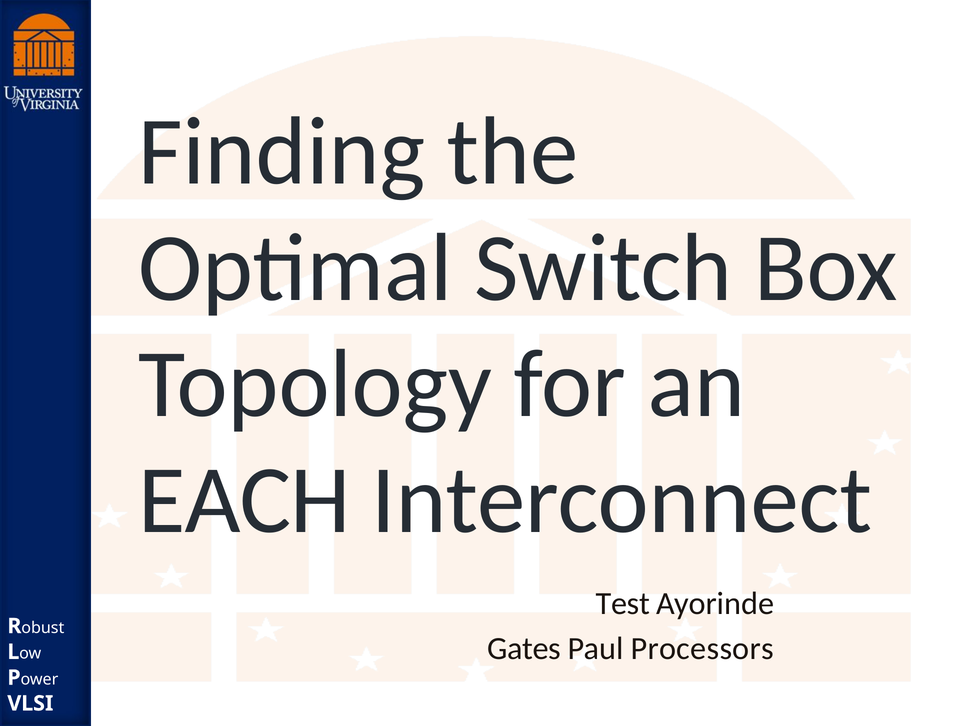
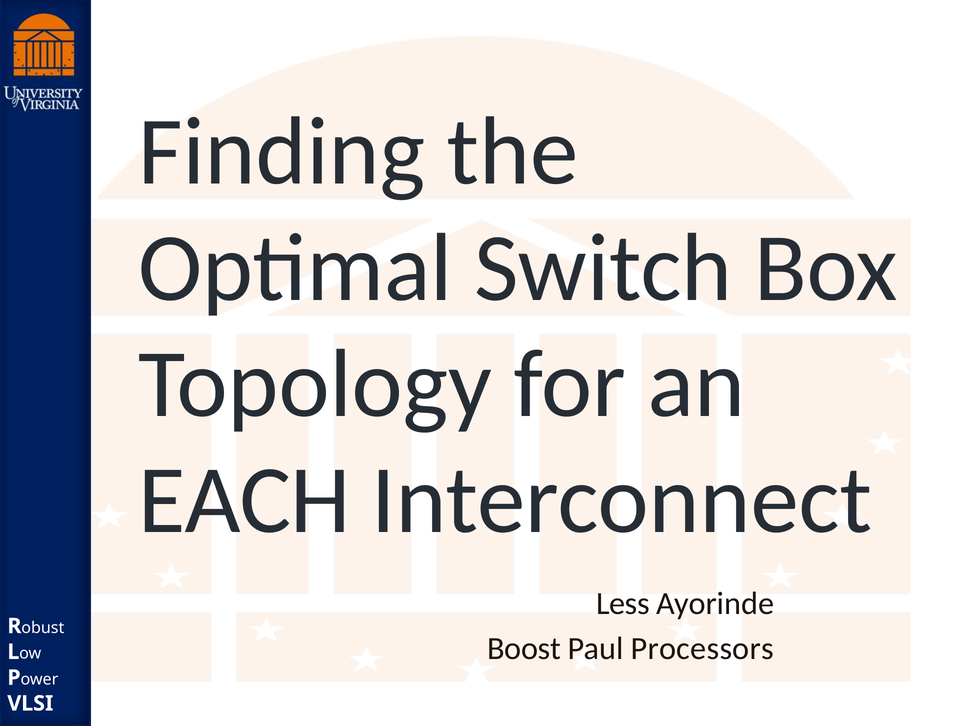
Test: Test -> Less (623, 604)
Gates: Gates -> Boost (524, 649)
